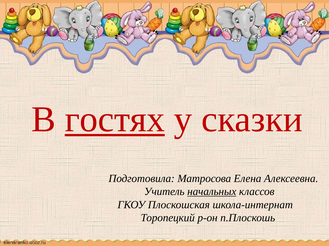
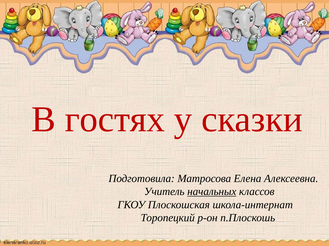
гостях underline: present -> none (115, 120)
